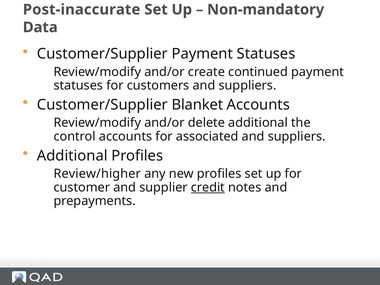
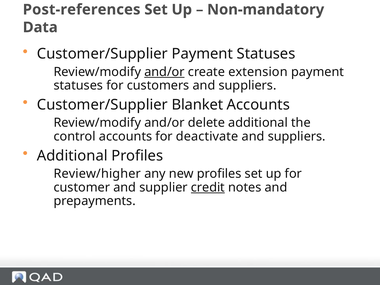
Post-inaccurate: Post-inaccurate -> Post-references (82, 10)
and/or underline: none -> present (164, 72)
continued: continued -> extension (258, 72)
associated: associated -> deactivate (207, 136)
